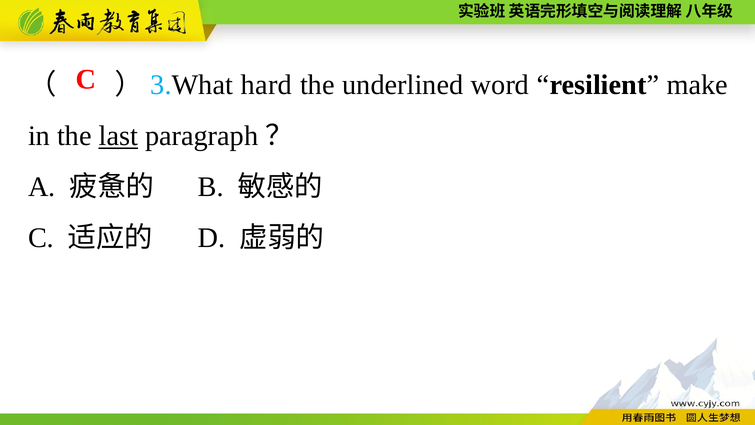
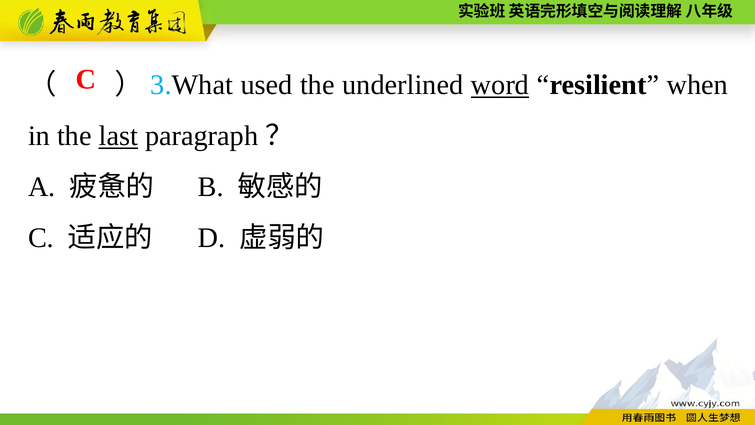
hard: hard -> used (267, 85)
word underline: none -> present (500, 85)
make: make -> when (697, 85)
